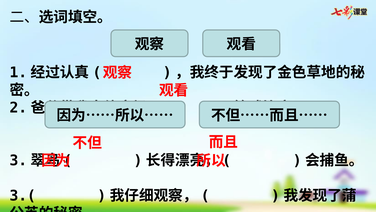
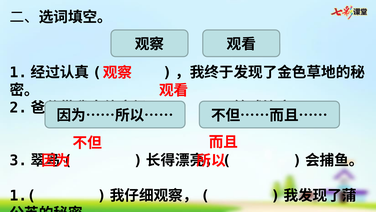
3.(: 3.( -> 1.( (23, 195)
